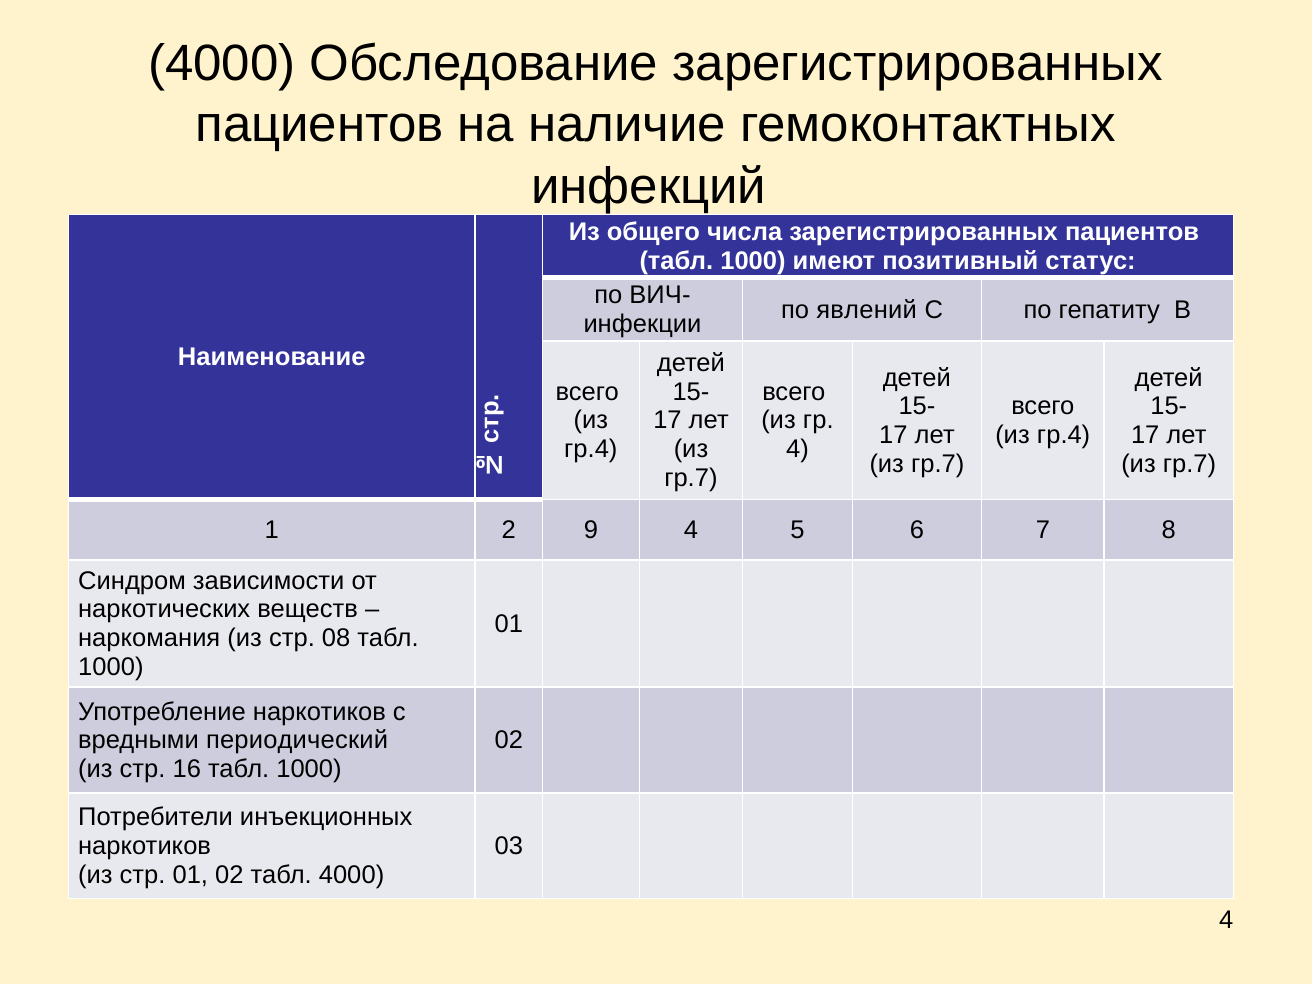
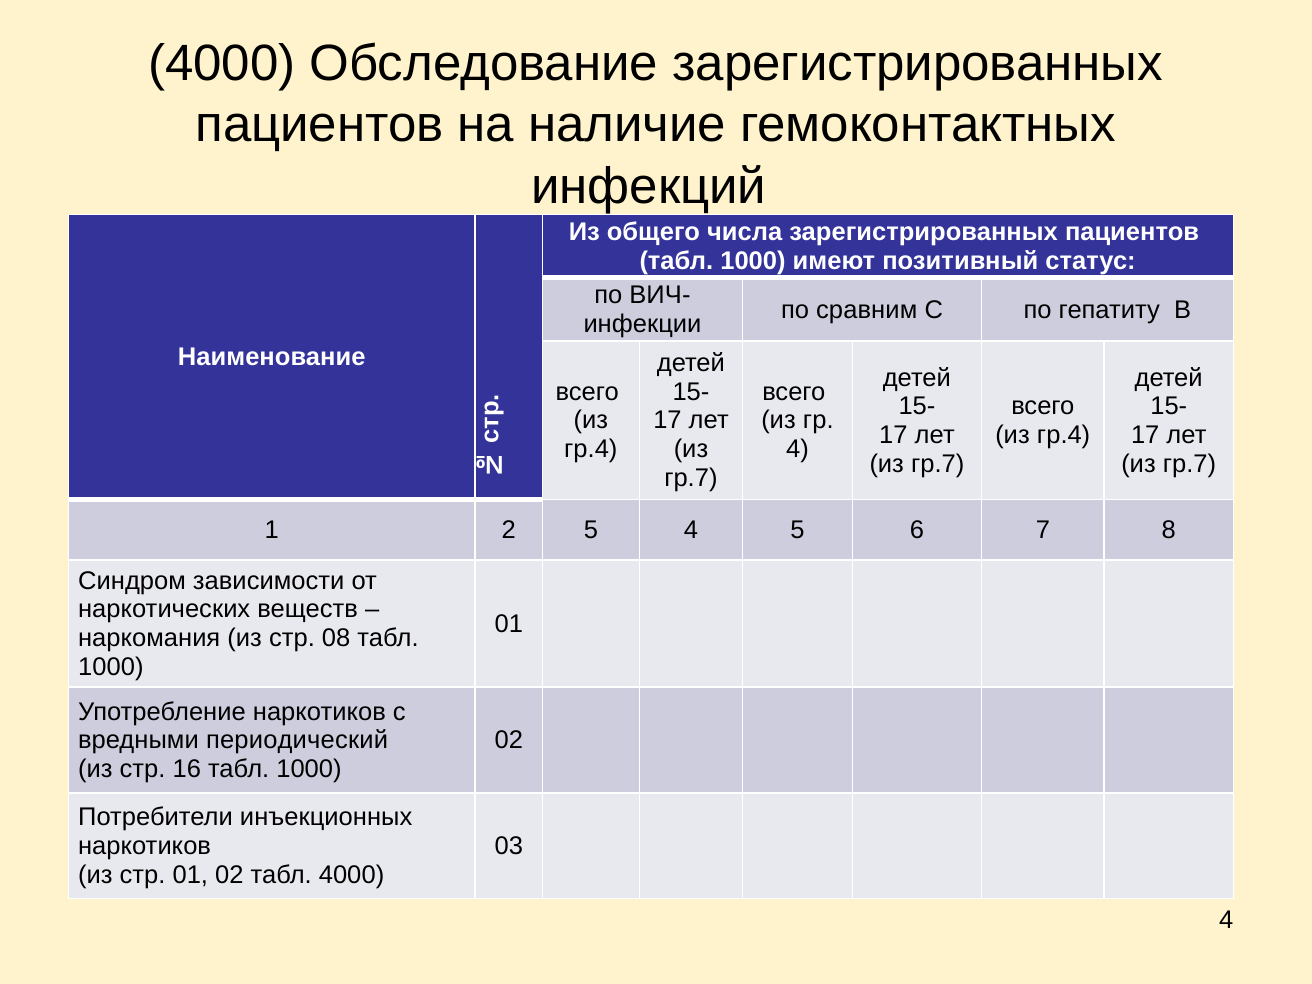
явлений: явлений -> сравним (867, 310)
2 9: 9 -> 5 (591, 530)
